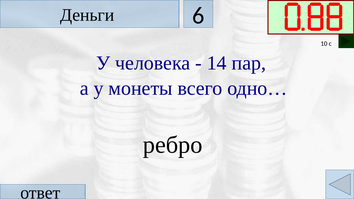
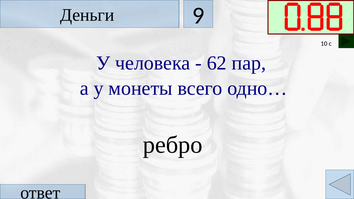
6: 6 -> 9 (198, 16)
14: 14 -> 62 (217, 63)
